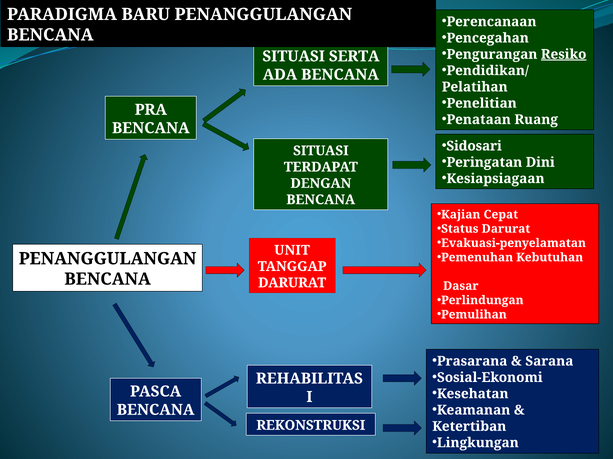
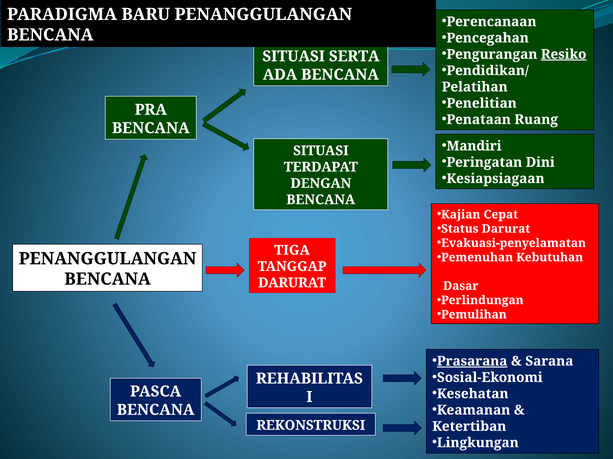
Sidosari: Sidosari -> Mandiri (474, 146)
UNIT: UNIT -> TIGA (292, 251)
Prasarana underline: none -> present (472, 362)
